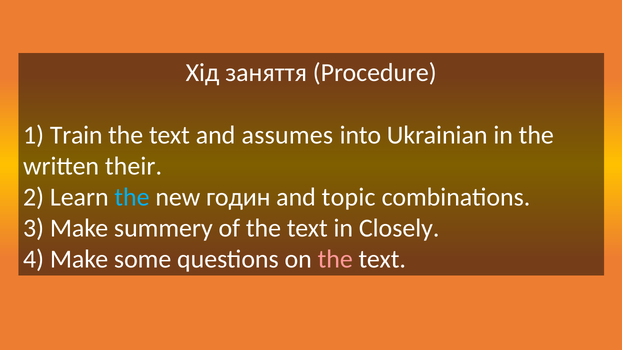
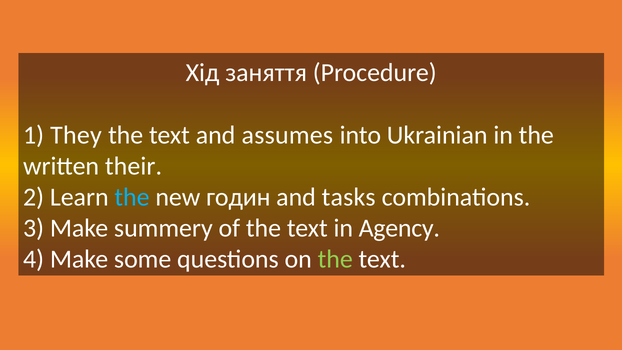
Train: Train -> They (76, 135)
topic: topic -> tasks (349, 197)
Closely: Closely -> Agency (399, 228)
the colour: pink -> light green (335, 259)
